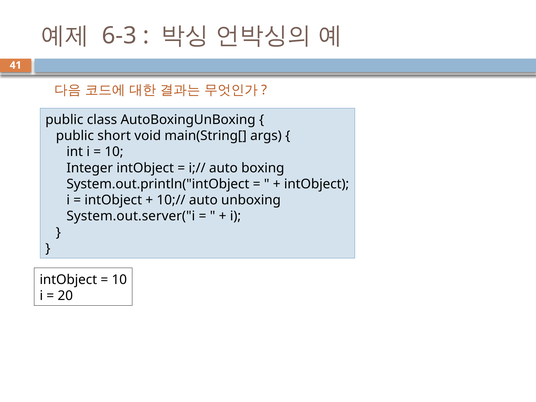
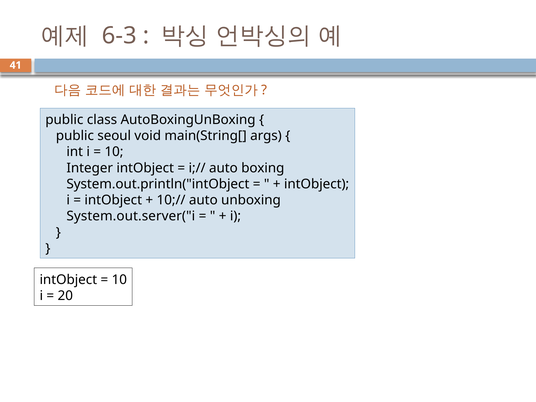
short: short -> seoul (114, 136)
